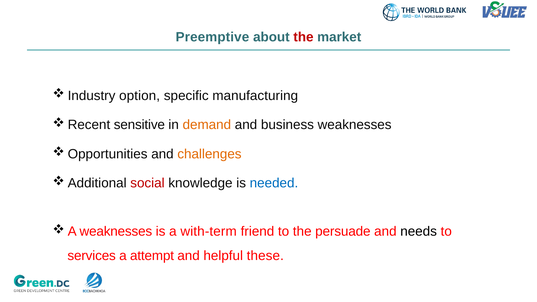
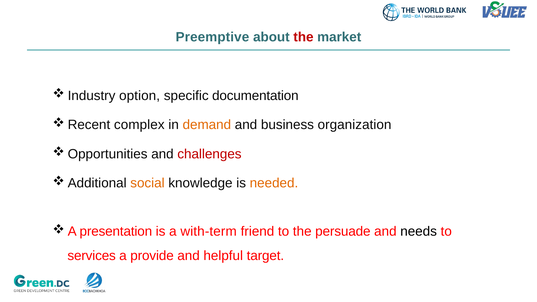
manufacturing: manufacturing -> documentation (255, 96)
sensitive: sensitive -> complex (139, 125)
business weaknesses: weaknesses -> organization (355, 125)
challenges colour: orange -> red (209, 154)
social colour: red -> orange (147, 183)
needed colour: blue -> orange (274, 183)
weaknesses: weaknesses -> presentation (116, 232)
attempt: attempt -> provide (152, 256)
these: these -> target (265, 256)
